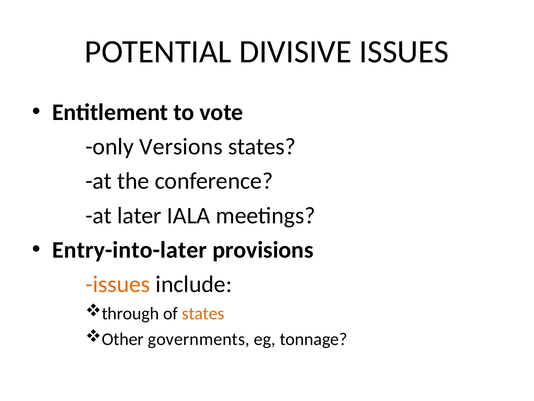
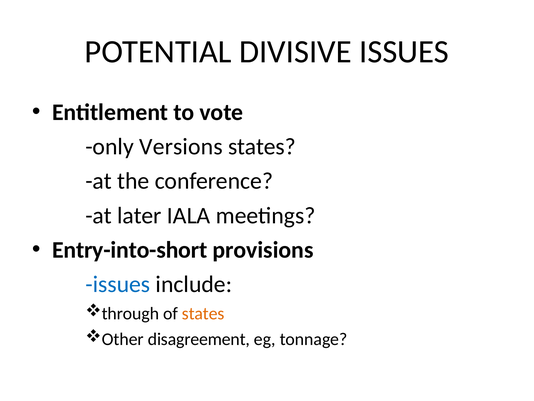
Entry-into-later: Entry-into-later -> Entry-into-short (130, 250)
issues colour: orange -> blue (118, 284)
governments: governments -> disagreement (199, 339)
